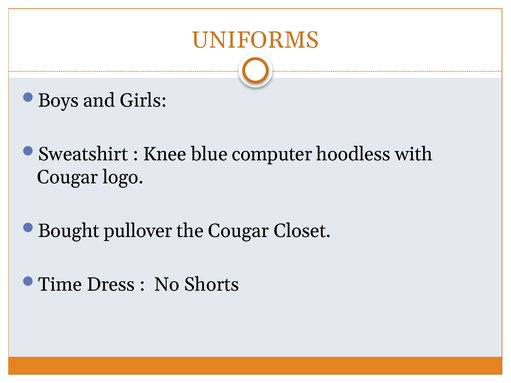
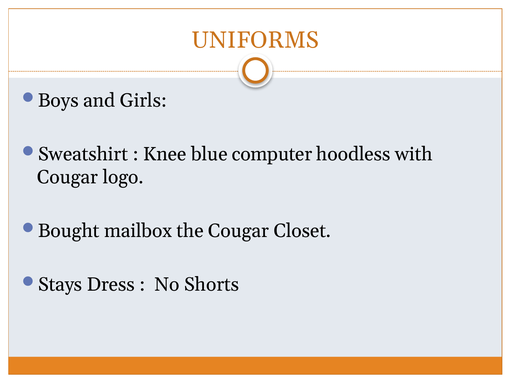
pullover: pullover -> mailbox (138, 231)
Time: Time -> Stays (60, 285)
